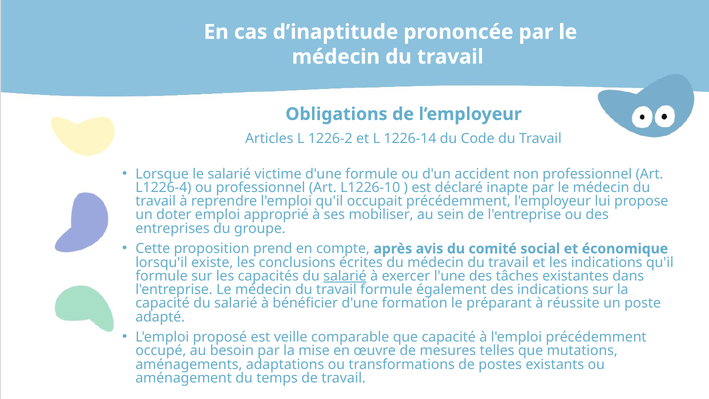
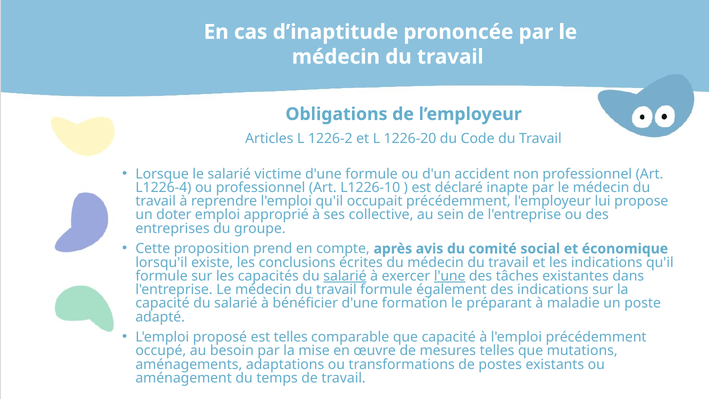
1226-14: 1226-14 -> 1226-20 (410, 138)
mobiliser: mobiliser -> collective (381, 215)
l'une underline: none -> present (450, 276)
réussite: réussite -> maladie (573, 303)
est veille: veille -> telles (291, 337)
